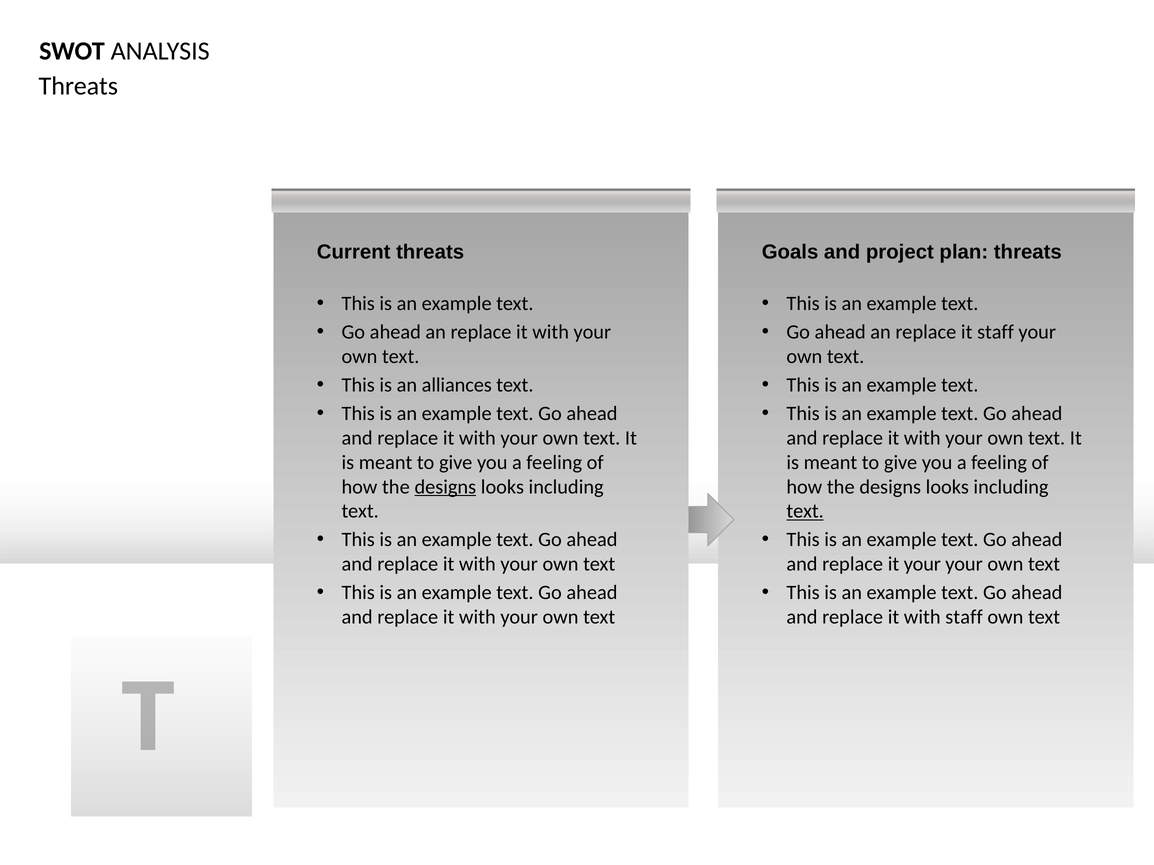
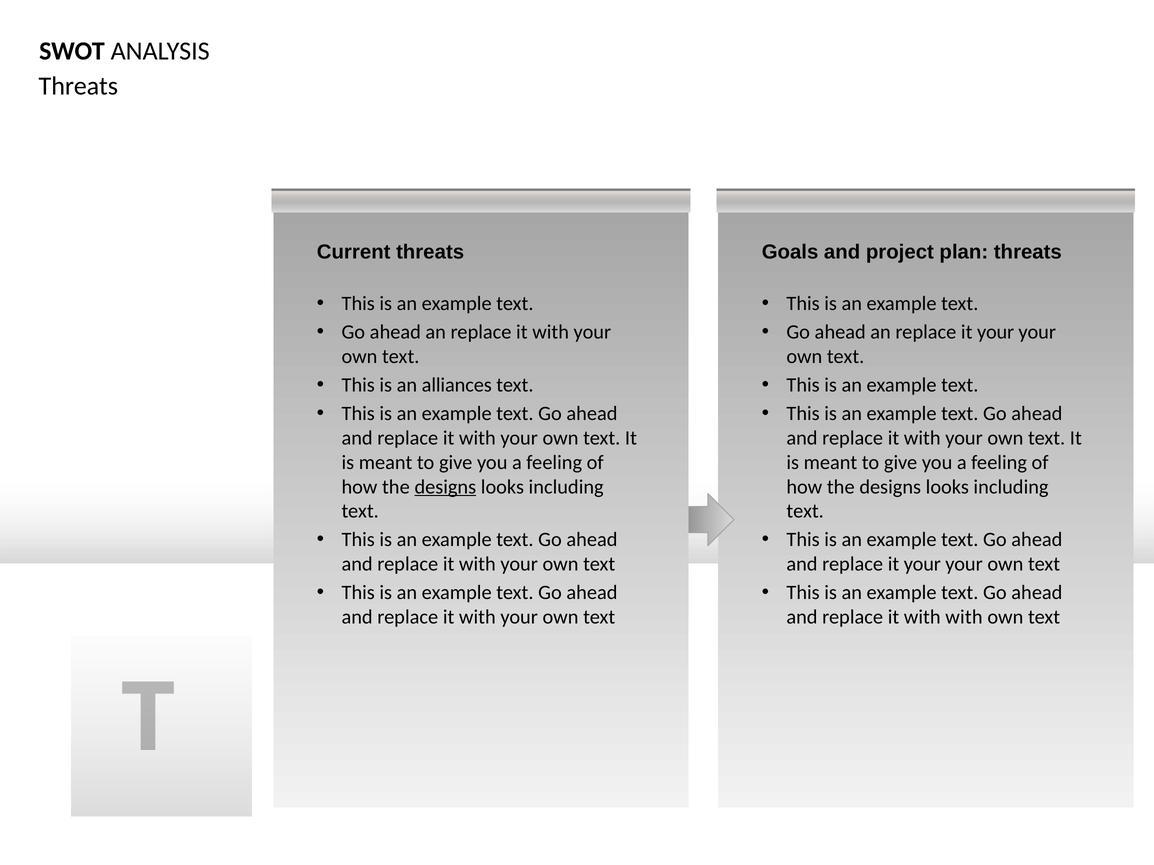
an replace it staff: staff -> your (996, 332)
text underline: present -> none (805, 511)
with staff: staff -> with (964, 617)
